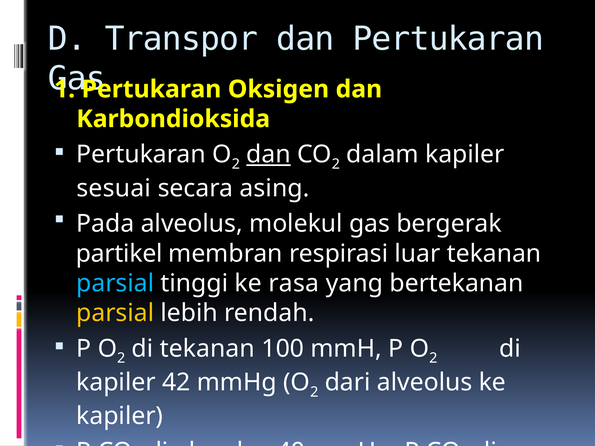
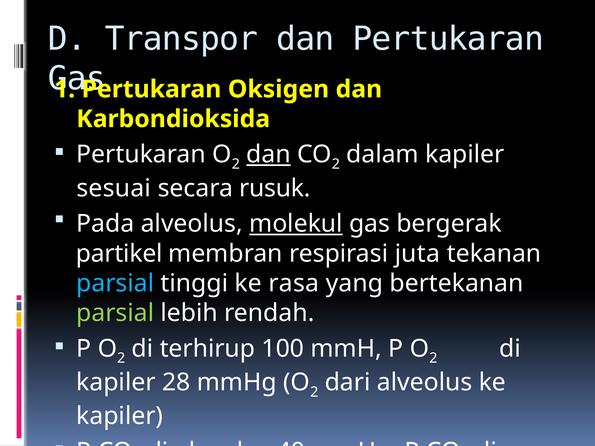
asing: asing -> rusuk (275, 188)
molekul underline: none -> present (296, 224)
luar: luar -> juta (417, 254)
parsial colour: yellow -> light green (115, 313)
di tekanan: tekanan -> terhirup (207, 349)
42: 42 -> 28 (176, 383)
